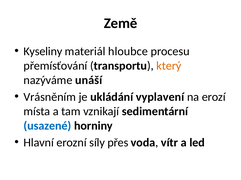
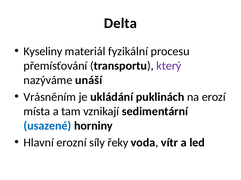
Země: Země -> Delta (120, 23)
hloubce: hloubce -> fyzikální (128, 51)
který colour: orange -> purple (169, 66)
vyplavení: vyplavení -> puklinách (160, 97)
přes: přes -> řeky (118, 143)
